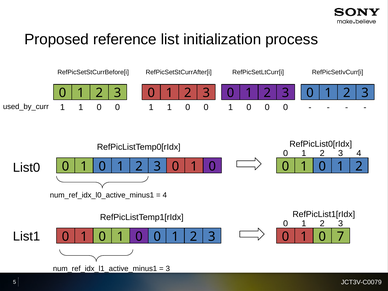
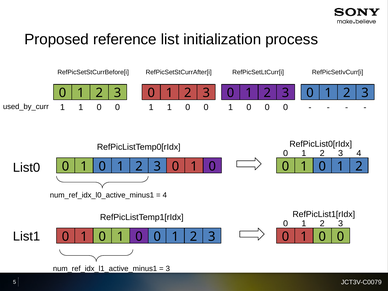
7: 7 -> 0 (341, 237)
